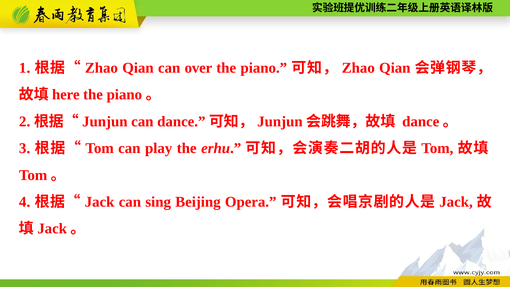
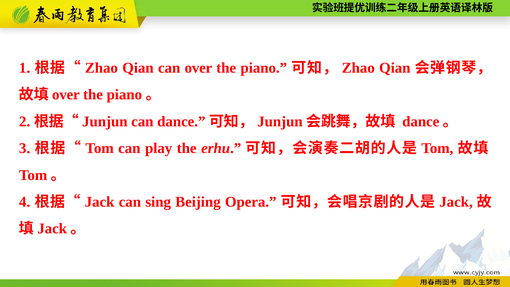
here: here -> over (66, 95)
